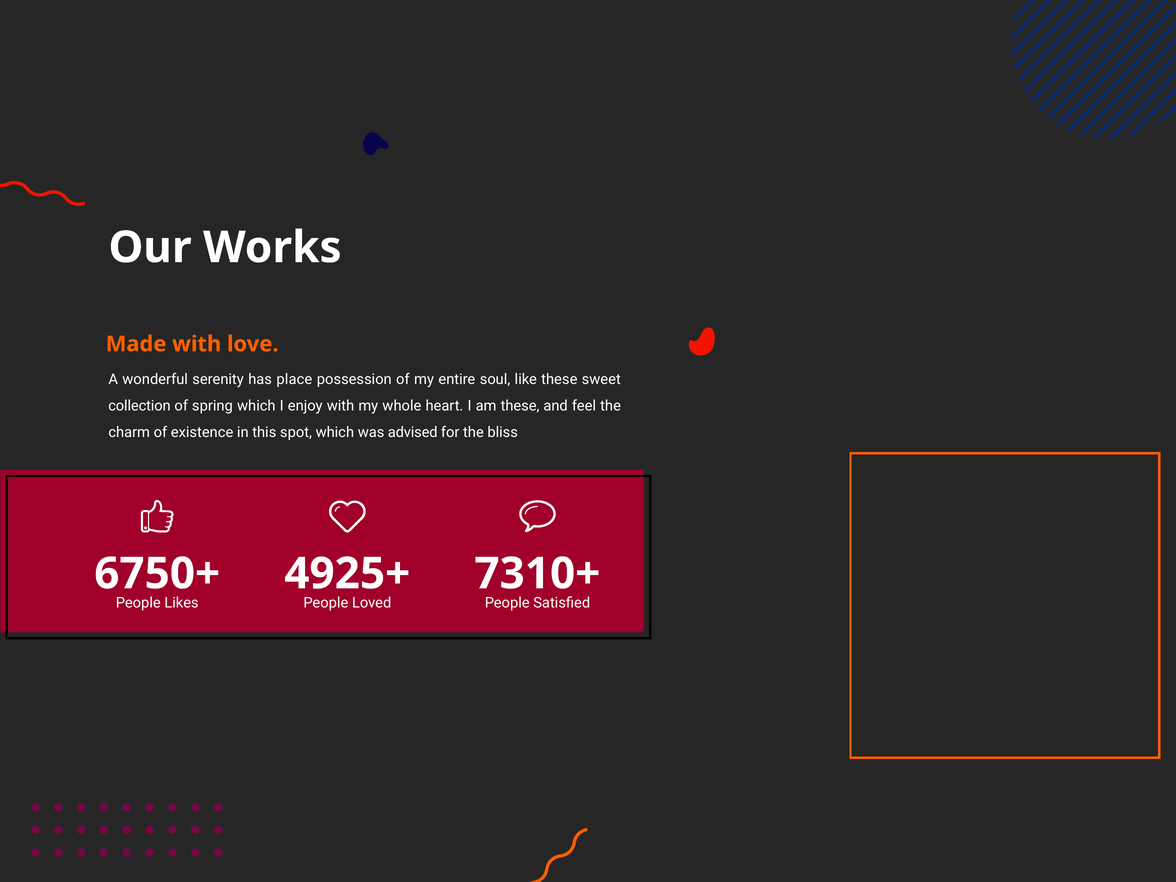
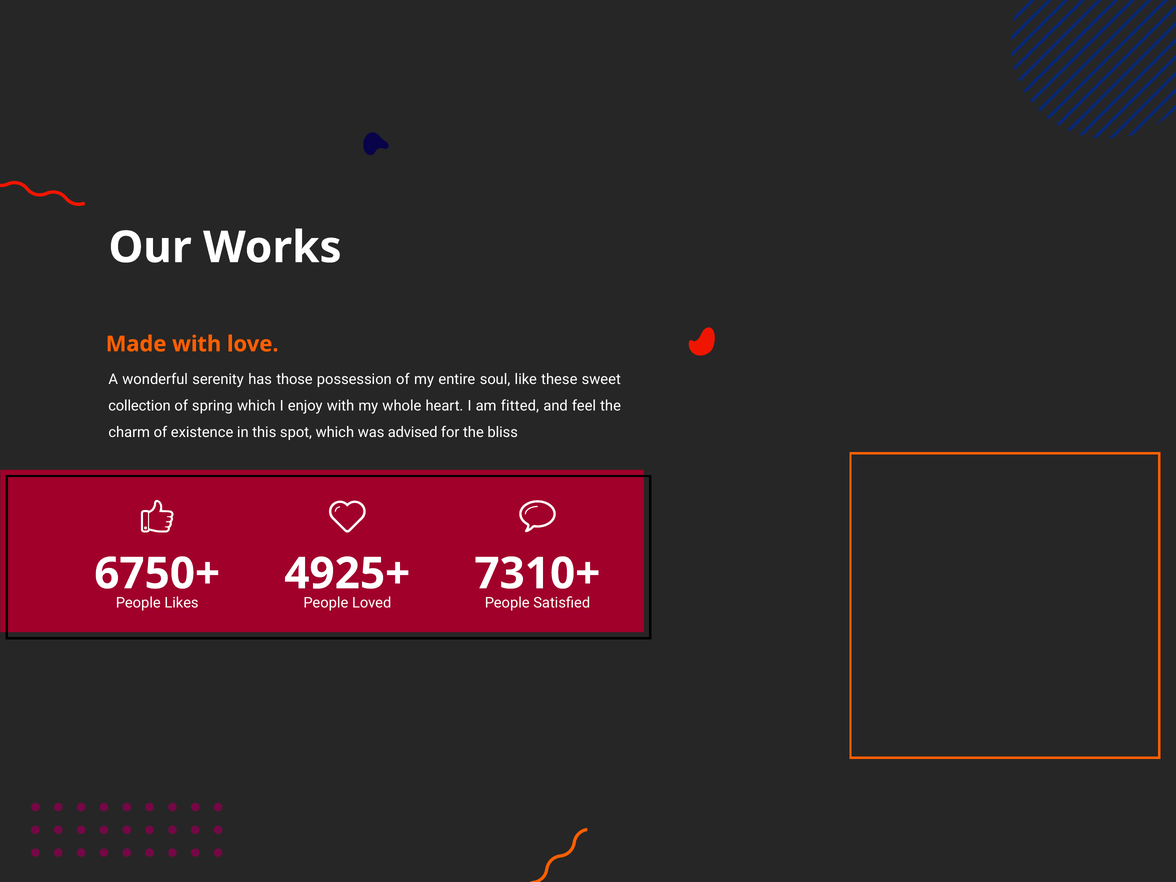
place: place -> those (295, 379)
am these: these -> fitted (520, 406)
